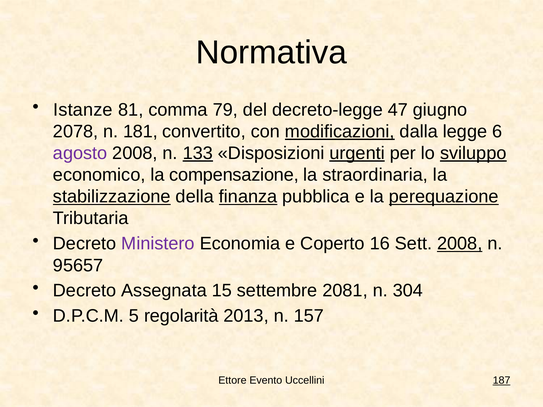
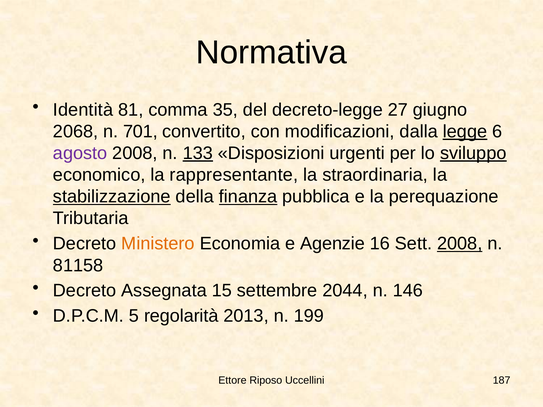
Istanze: Istanze -> Identità (83, 110)
79: 79 -> 35 (225, 110)
47: 47 -> 27 (398, 110)
2078: 2078 -> 2068 (76, 132)
181: 181 -> 701 (140, 132)
modificazioni underline: present -> none (340, 132)
legge underline: none -> present (465, 132)
urgenti underline: present -> none (357, 153)
compensazione: compensazione -> rappresentante (234, 175)
perequazione underline: present -> none (444, 197)
Ministero colour: purple -> orange (158, 244)
Coperto: Coperto -> Agenzie (333, 244)
95657: 95657 -> 81158 (78, 266)
2081: 2081 -> 2044 (345, 291)
304: 304 -> 146 (408, 291)
157: 157 -> 199 (309, 316)
Evento: Evento -> Riposo (266, 381)
187 underline: present -> none (502, 381)
